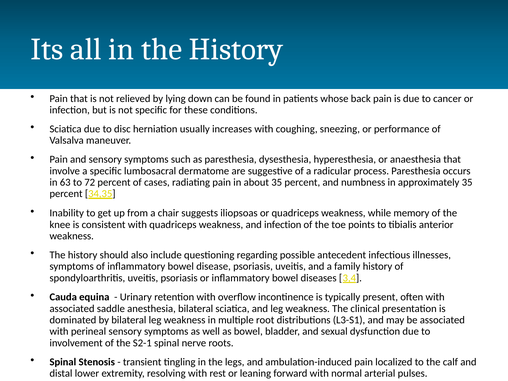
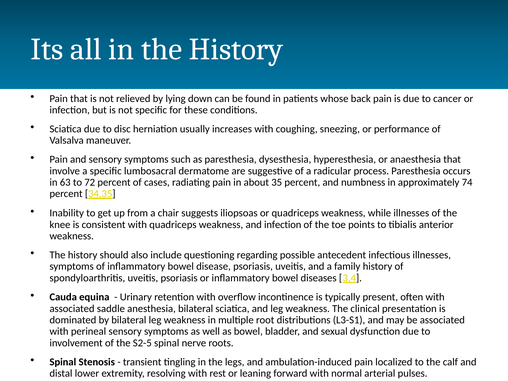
approximately 35: 35 -> 74 (467, 182)
while memory: memory -> illnesses (411, 213)
S2-1: S2-1 -> S2-5 (142, 343)
